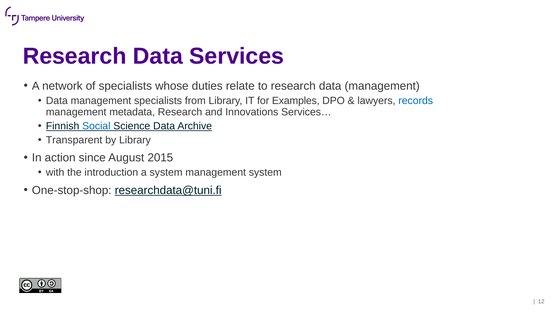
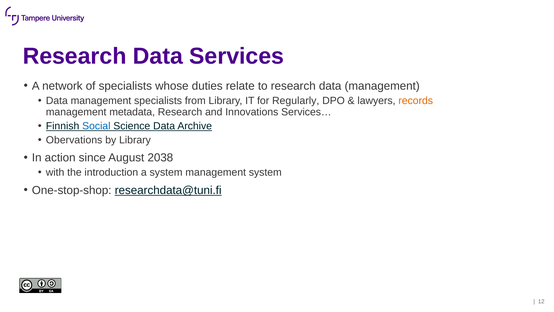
Examples: Examples -> Regularly (296, 101)
records colour: blue -> orange (416, 101)
Transparent: Transparent -> Obervations (74, 140)
2015: 2015 -> 2038 (160, 158)
